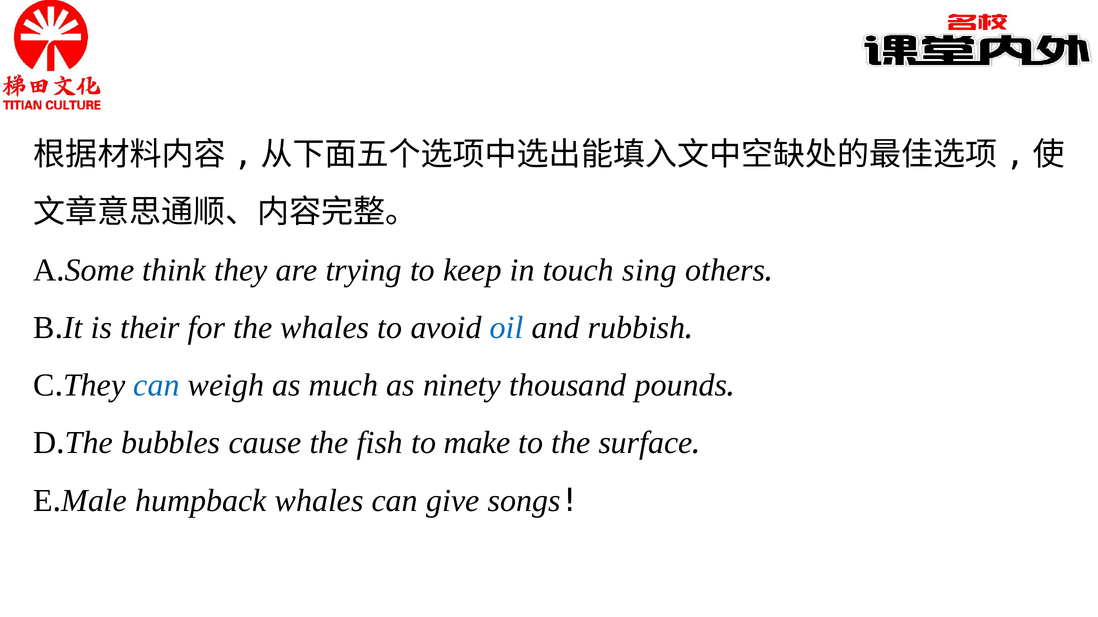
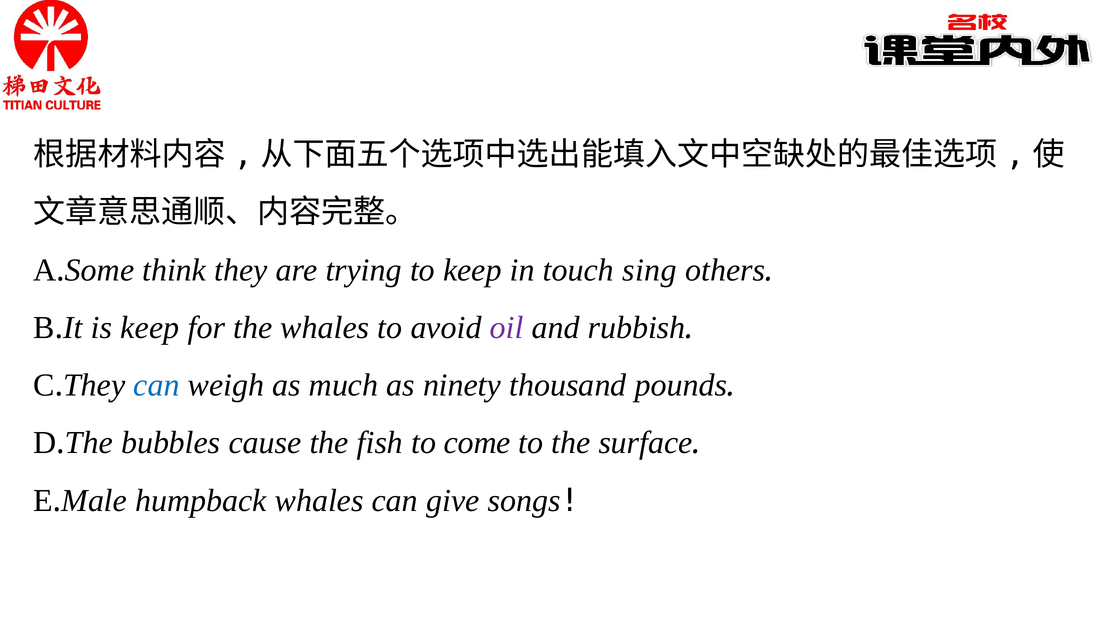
is their: their -> keep (150, 328)
oil colour: blue -> purple (507, 328)
make: make -> come (477, 443)
